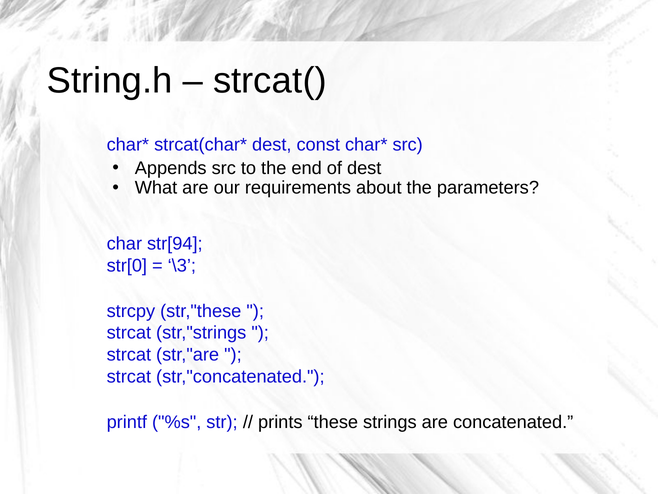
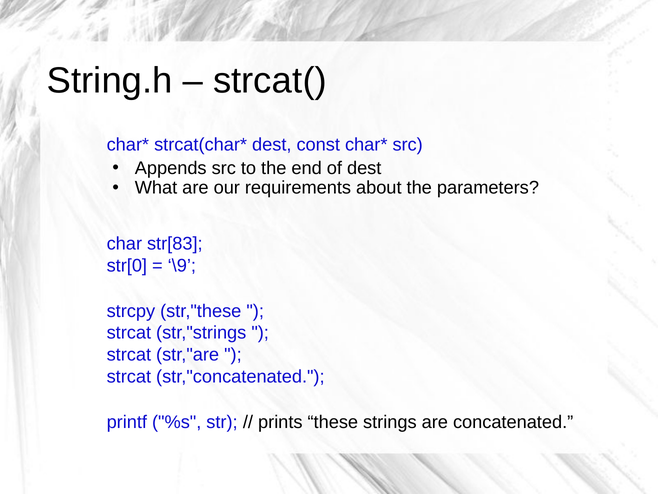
str[94: str[94 -> str[83 (175, 243)
\3: \3 -> \9 (182, 265)
